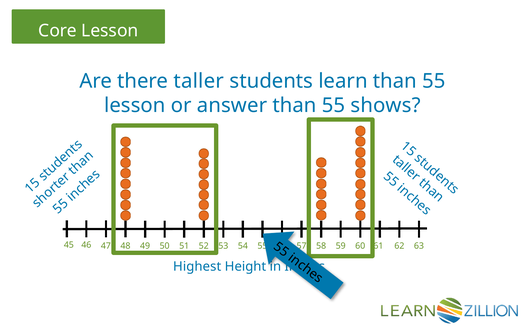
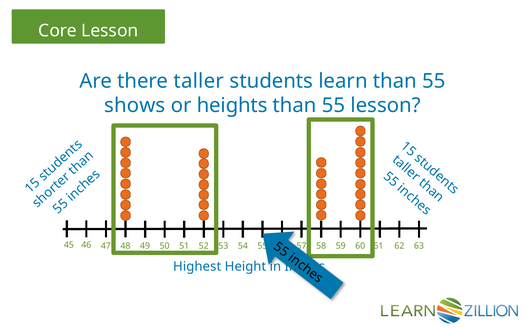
lesson: lesson -> shows (135, 106)
answer: answer -> heights (232, 106)
shows: shows -> lesson (386, 106)
